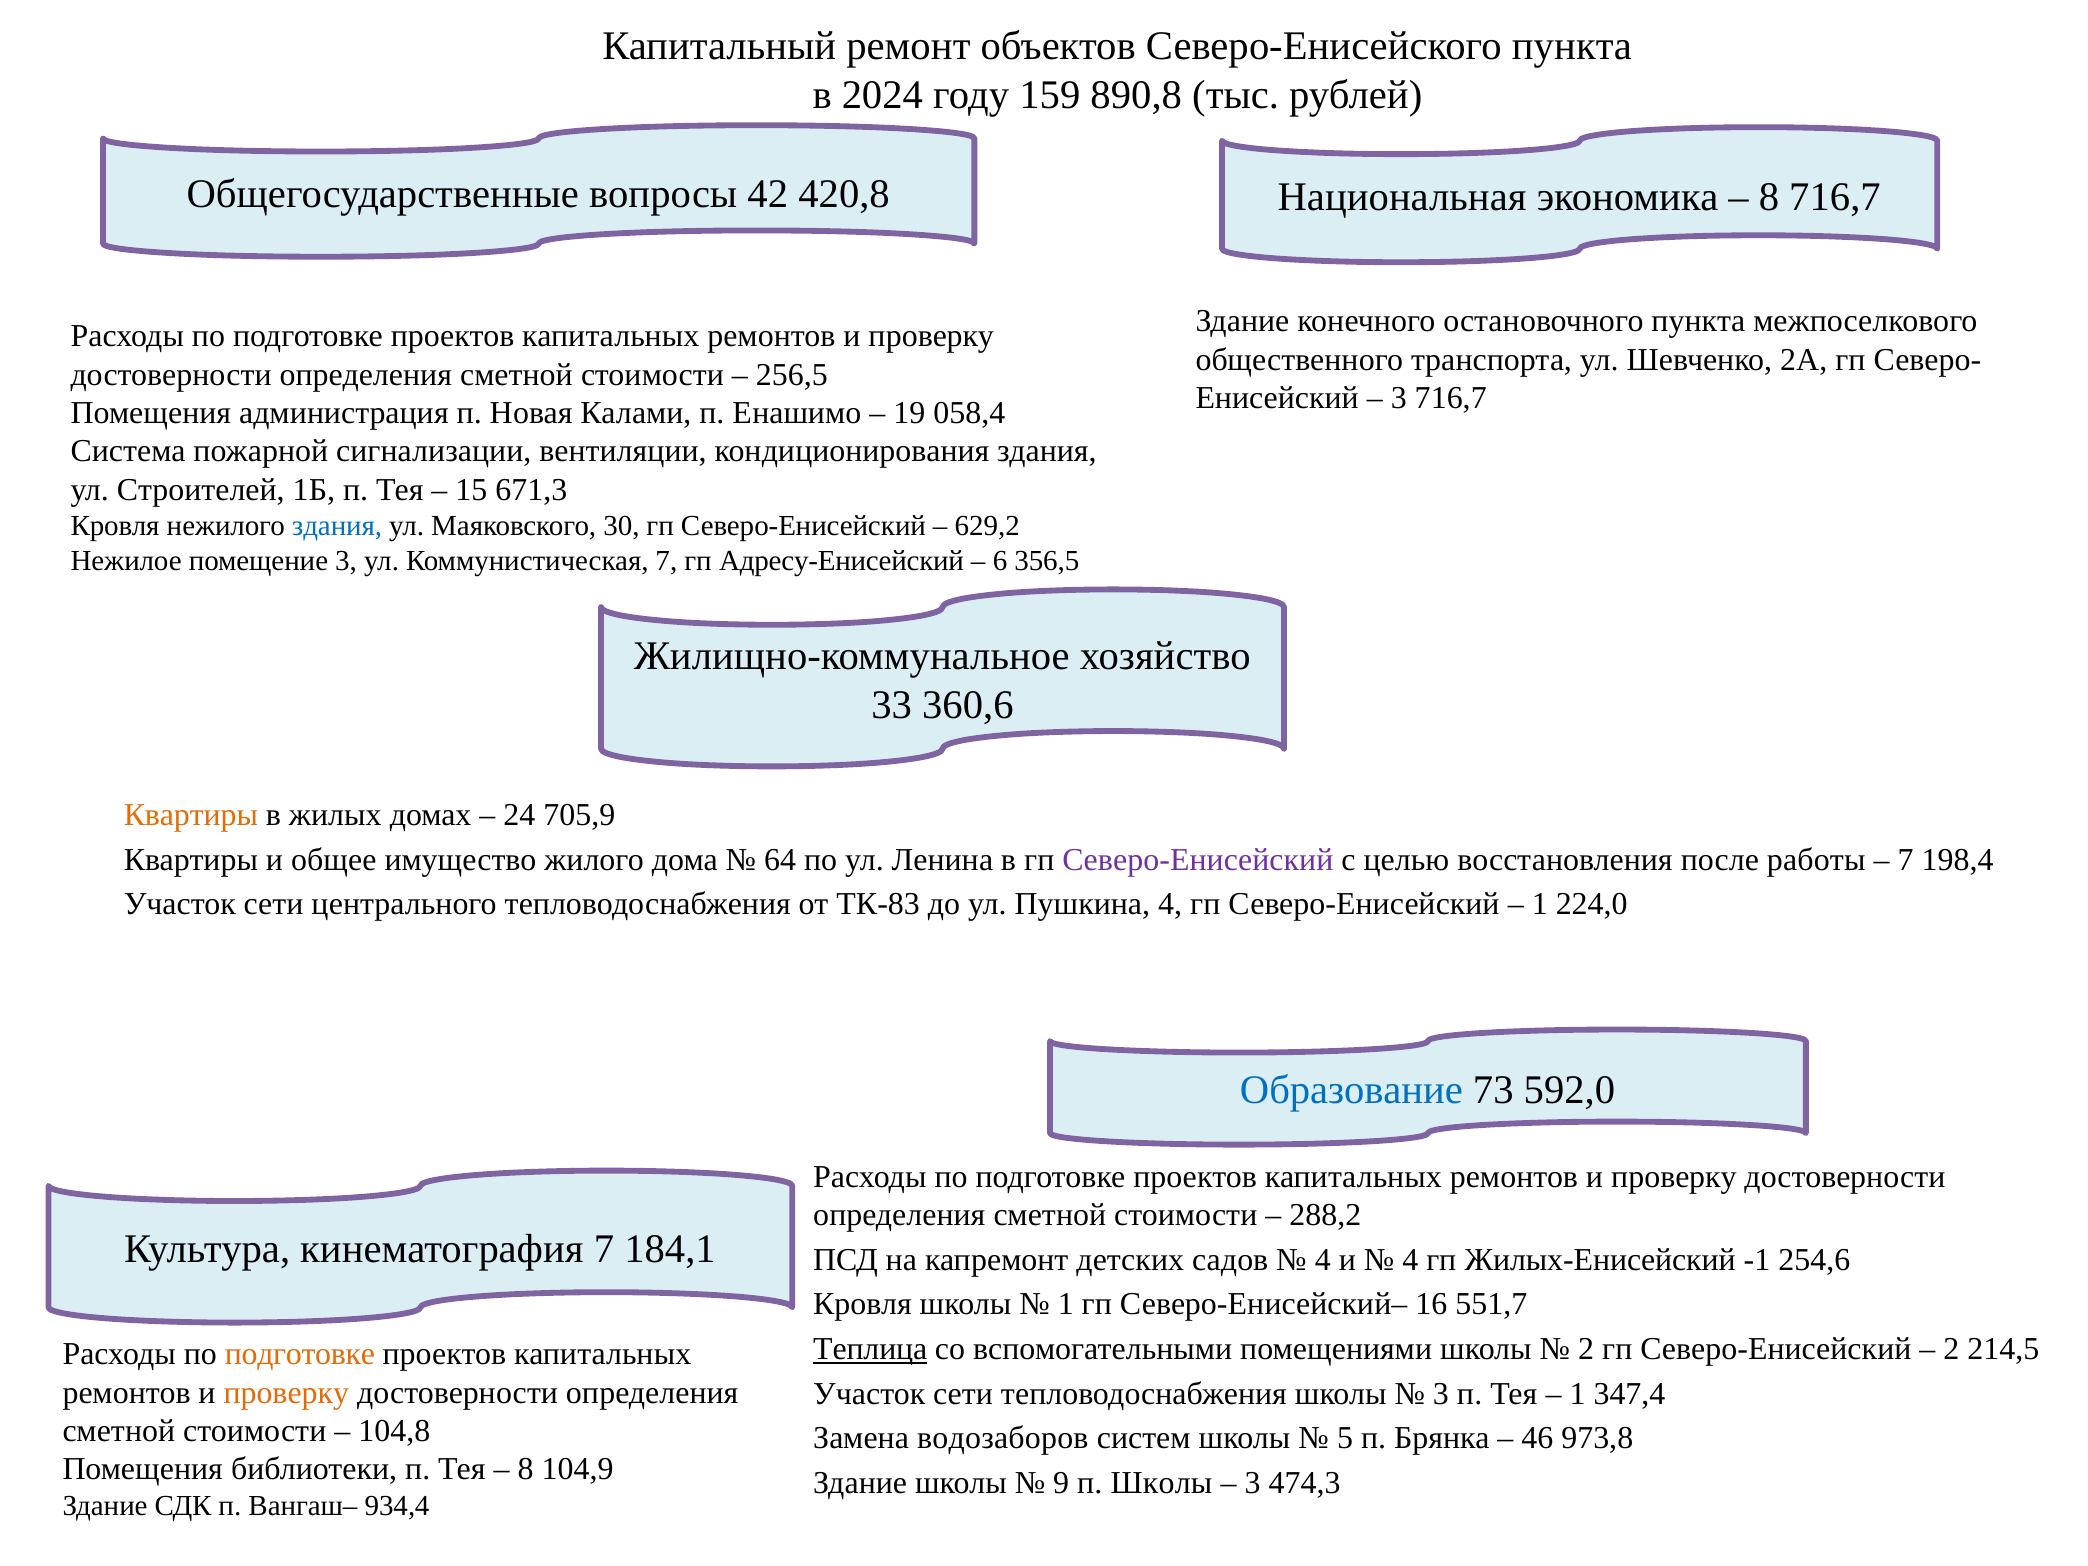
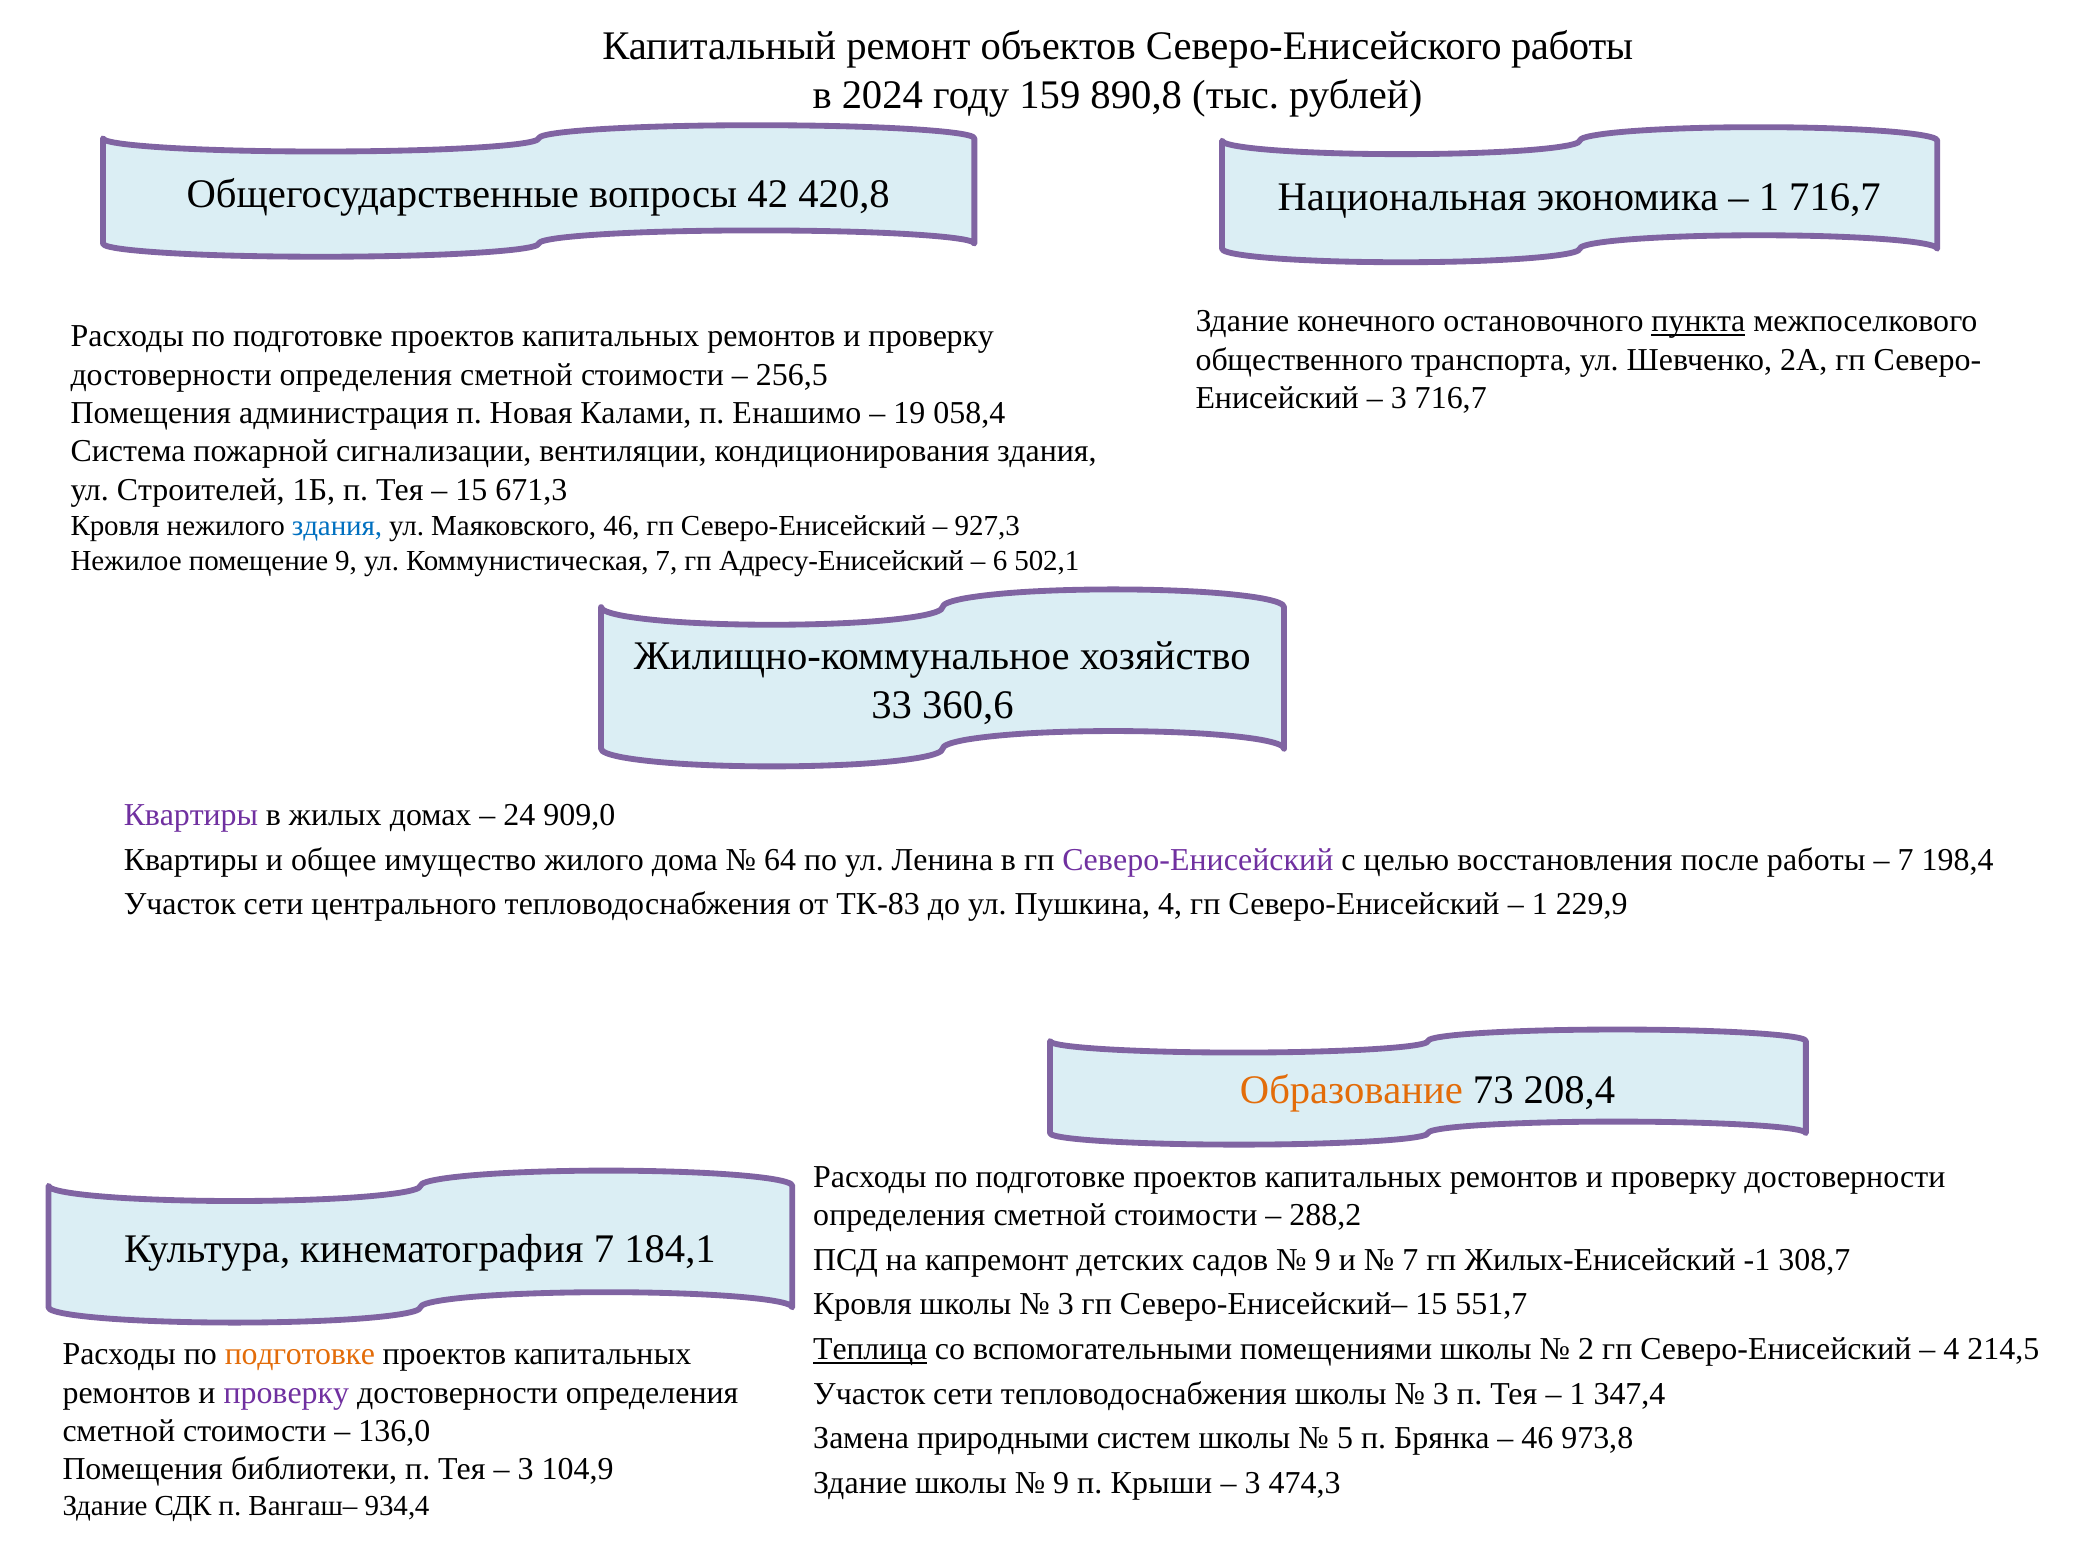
Северо-Енисейского пункта: пункта -> работы (1572, 46)
8: 8 -> 1 (1769, 198)
пункта underline: none -> present (1698, 321)
Маяковского 30: 30 -> 46 (621, 526)
629,2: 629,2 -> 927,3 (987, 526)
помещение 3: 3 -> 9 (346, 561)
356,5: 356,5 -> 502,1 (1047, 561)
Квартиры colour: orange -> purple (191, 815)
705,9: 705,9 -> 909,0 (579, 815)
224,0: 224,0 -> 229,9 (1592, 904)
Образование colour: blue -> orange (1351, 1090)
592,0: 592,0 -> 208,4 (1569, 1090)
4: 4 -> 9 (1323, 1260)
4: 4 -> 7 (1410, 1260)
254,6: 254,6 -> 308,7 (1814, 1260)
1: 1 -> 3 (1066, 1304)
Северо-Енисейский– 16: 16 -> 15 (1431, 1304)
2: 2 -> 4 (1951, 1349)
проверку colour: orange -> purple (286, 1393)
104,8: 104,8 -> 136,0 (394, 1431)
водозаборов: водозаборов -> природными (1003, 1438)
8: 8 -> 3 (526, 1469)
п Школы: Школы -> Крыши (1161, 1483)
